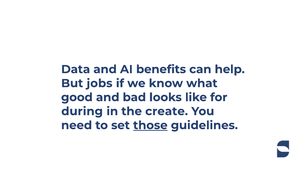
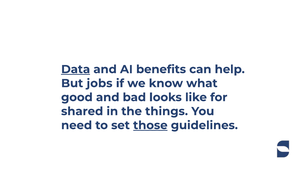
Data underline: none -> present (76, 69)
during: during -> shared (82, 112)
create: create -> things (167, 112)
